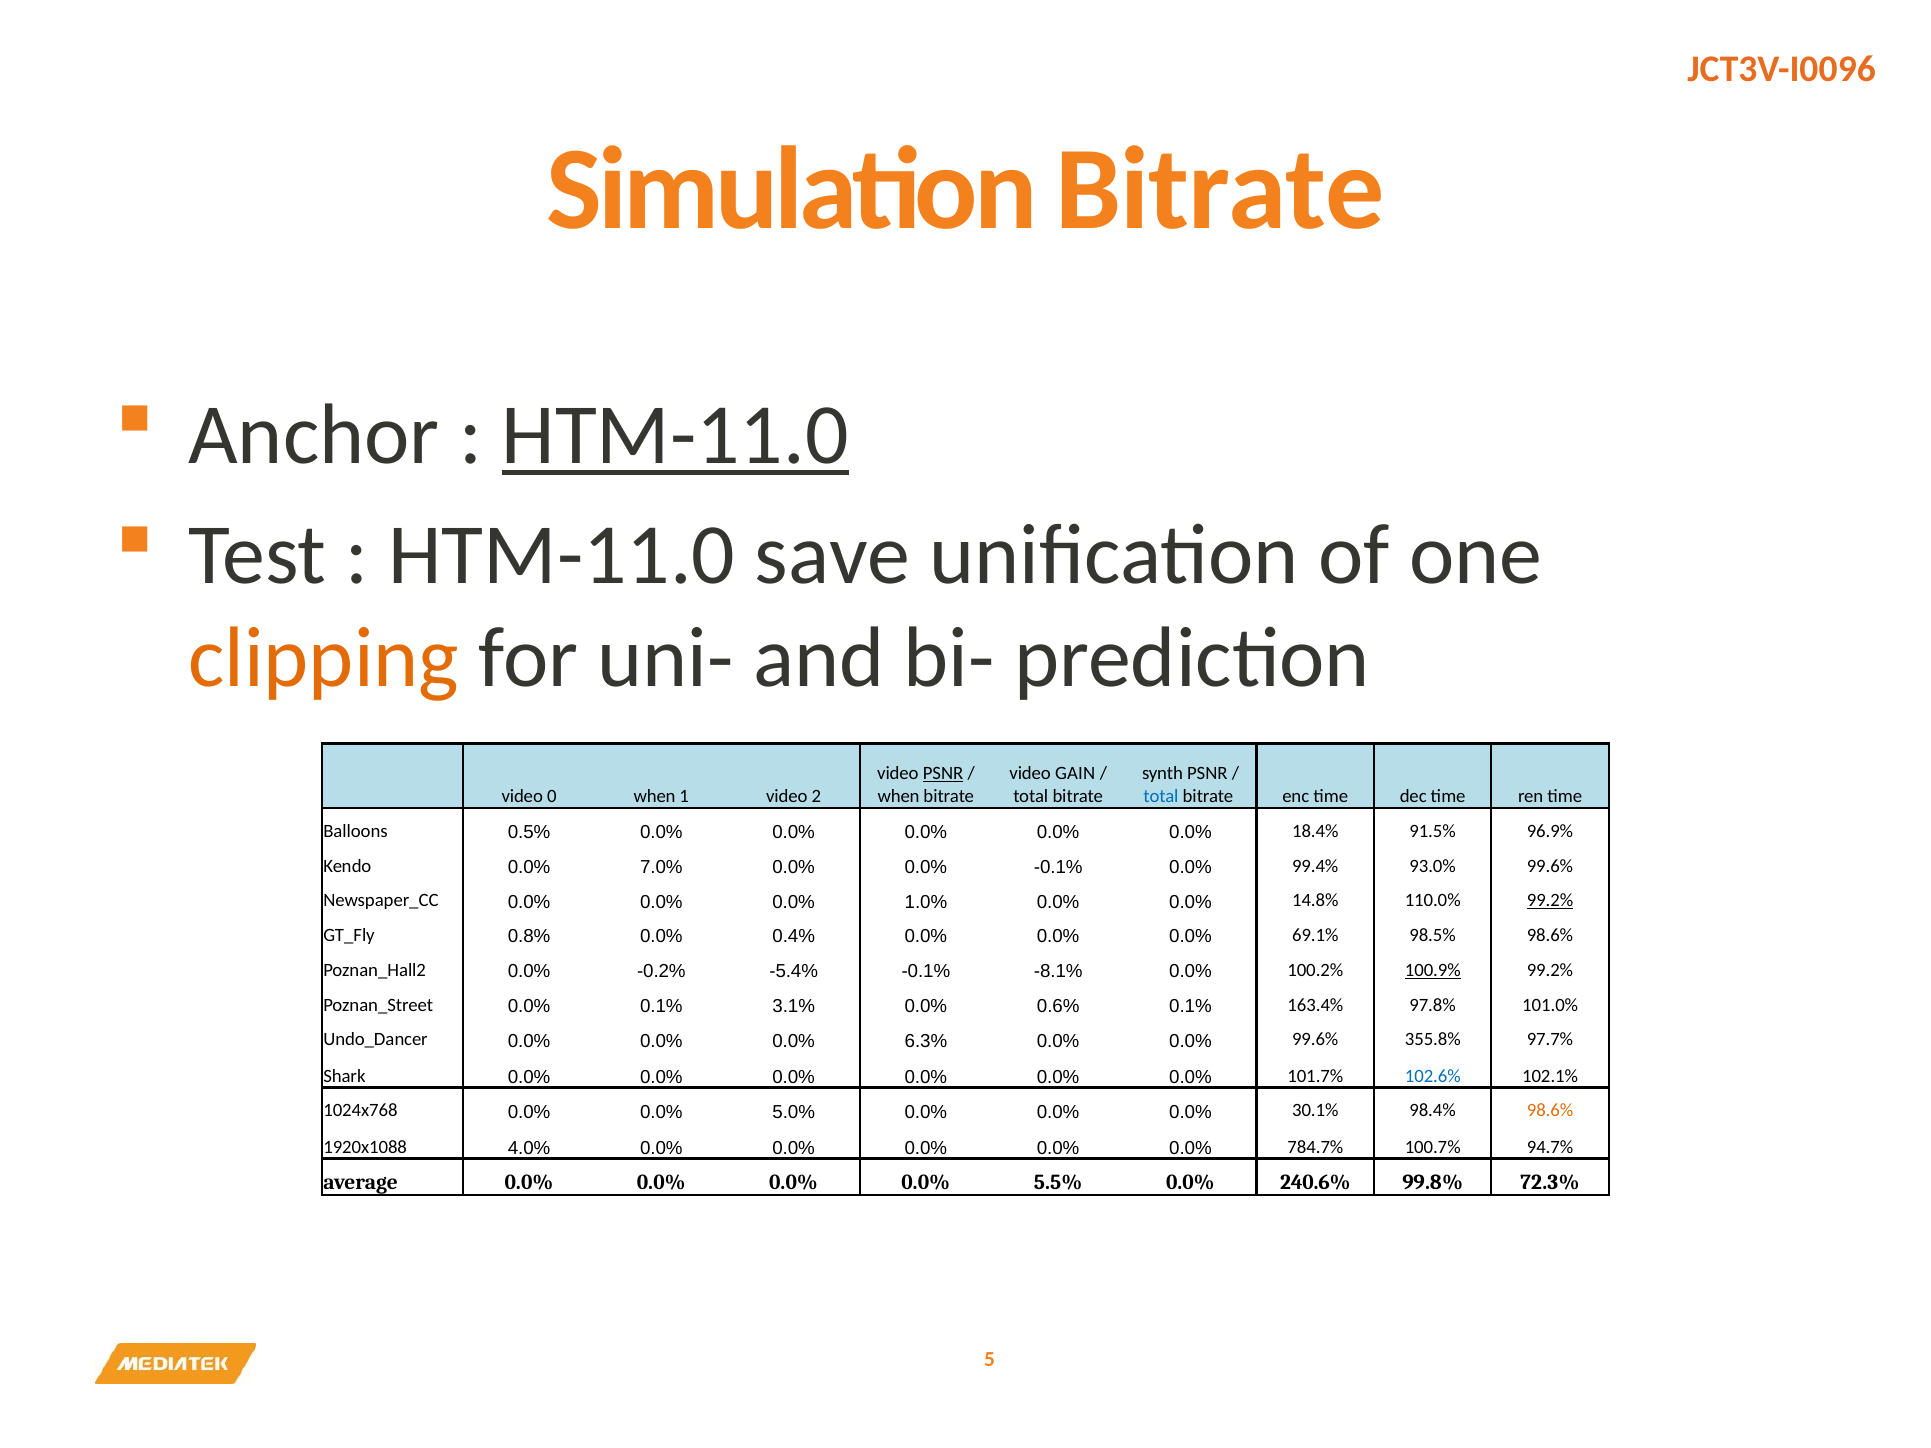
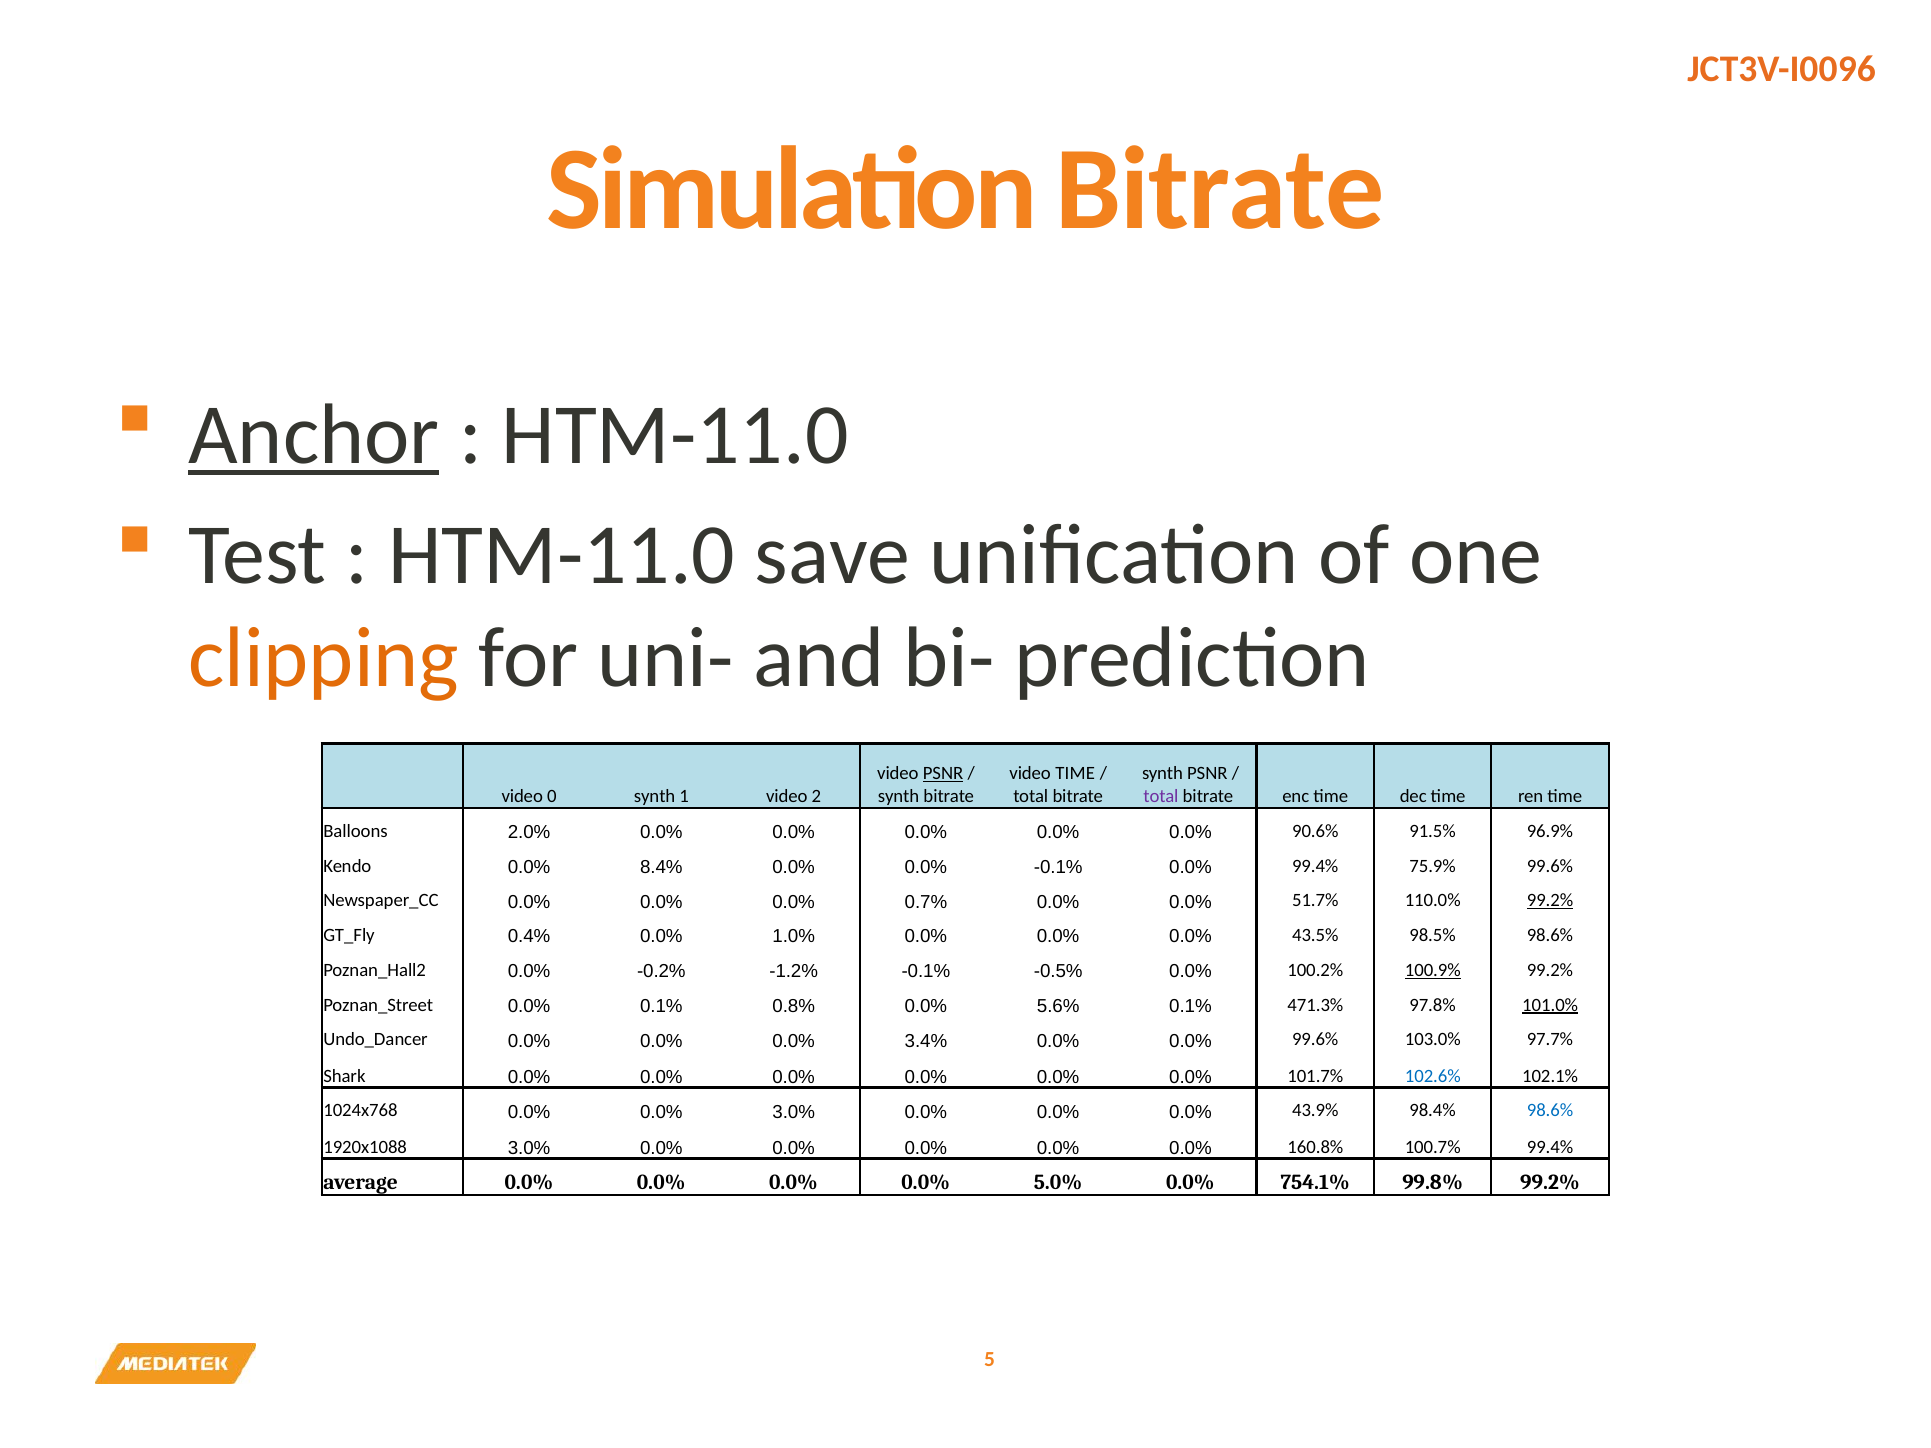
Anchor underline: none -> present (314, 435)
HTM-11.0 underline: present -> none (675, 435)
video GAIN: GAIN -> TIME (1075, 774)
0 when: when -> synth (655, 797)
when: when -> synth (899, 797)
total colour: blue -> purple (1161, 797)
0.5%: 0.5% -> 2.0% (529, 833)
18.4%: 18.4% -> 90.6% (1315, 831)
7.0%: 7.0% -> 8.4% (661, 867)
93.0%: 93.0% -> 75.9% (1433, 866)
1.0%: 1.0% -> 0.7% (926, 902)
14.8%: 14.8% -> 51.7% (1315, 901)
0.8%: 0.8% -> 0.4% (529, 937)
0.4%: 0.4% -> 1.0% (794, 937)
69.1%: 69.1% -> 43.5% (1315, 936)
-5.4%: -5.4% -> -1.2% (794, 972)
-8.1%: -8.1% -> -0.5% (1058, 972)
3.1%: 3.1% -> 0.8% (794, 1006)
0.6%: 0.6% -> 5.6% (1058, 1006)
163.4%: 163.4% -> 471.3% (1315, 1005)
101.0% underline: none -> present (1550, 1005)
6.3%: 6.3% -> 3.4% (926, 1041)
355.8%: 355.8% -> 103.0% (1433, 1040)
0.0% 5.0%: 5.0% -> 3.0% (794, 1112)
30.1%: 30.1% -> 43.9% (1315, 1111)
98.6% colour: orange -> blue (1550, 1111)
1920x1088 4.0%: 4.0% -> 3.0% (529, 1149)
784.7%: 784.7% -> 160.8% (1315, 1147)
100.7% 94.7%: 94.7% -> 99.4% (1550, 1147)
5.5%: 5.5% -> 5.0% (1058, 1183)
240.6%: 240.6% -> 754.1% (1315, 1183)
99.8% 72.3%: 72.3% -> 99.2% (1550, 1183)
